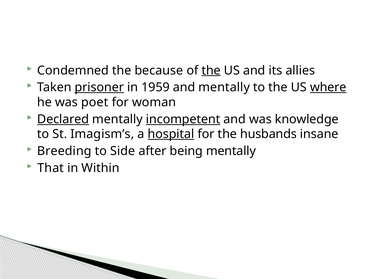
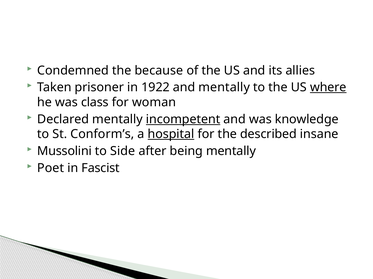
the underline: present -> none (211, 71)
prisoner underline: present -> none (99, 88)
1959: 1959 -> 1922 (156, 88)
poet: poet -> class (95, 103)
Declared underline: present -> none (63, 119)
Imagism’s: Imagism’s -> Conform’s (102, 134)
husbands: husbands -> described (268, 134)
Breeding: Breeding -> Mussolini (64, 151)
That: That -> Poet (51, 168)
Within: Within -> Fascist (101, 168)
